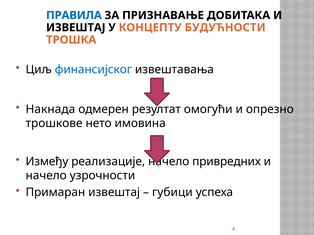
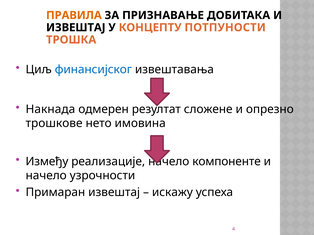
ПРАВИЛА colour: blue -> orange (74, 15)
БУДУЋНОСТИ: БУДУЋНОСТИ -> ПОТПУНОСТИ (225, 28)
омогући: омогући -> сложене (208, 109)
привредних: привредних -> компоненте (227, 162)
губици: губици -> искажу (172, 193)
